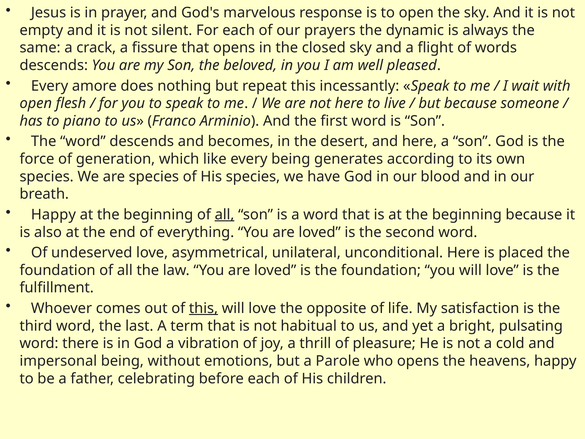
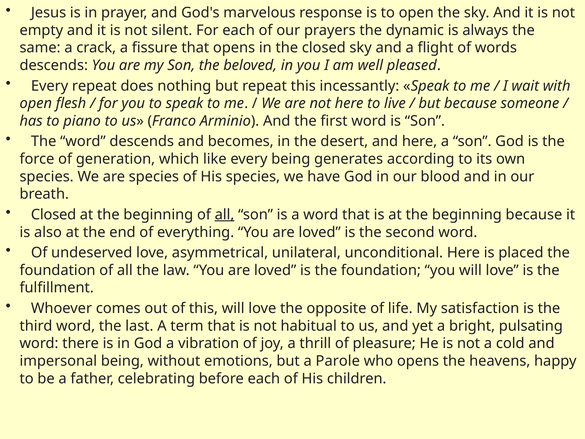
Every amore: amore -> repeat (94, 86)
Happy: Happy -> Closed (54, 215)
this underline: present -> none (203, 308)
